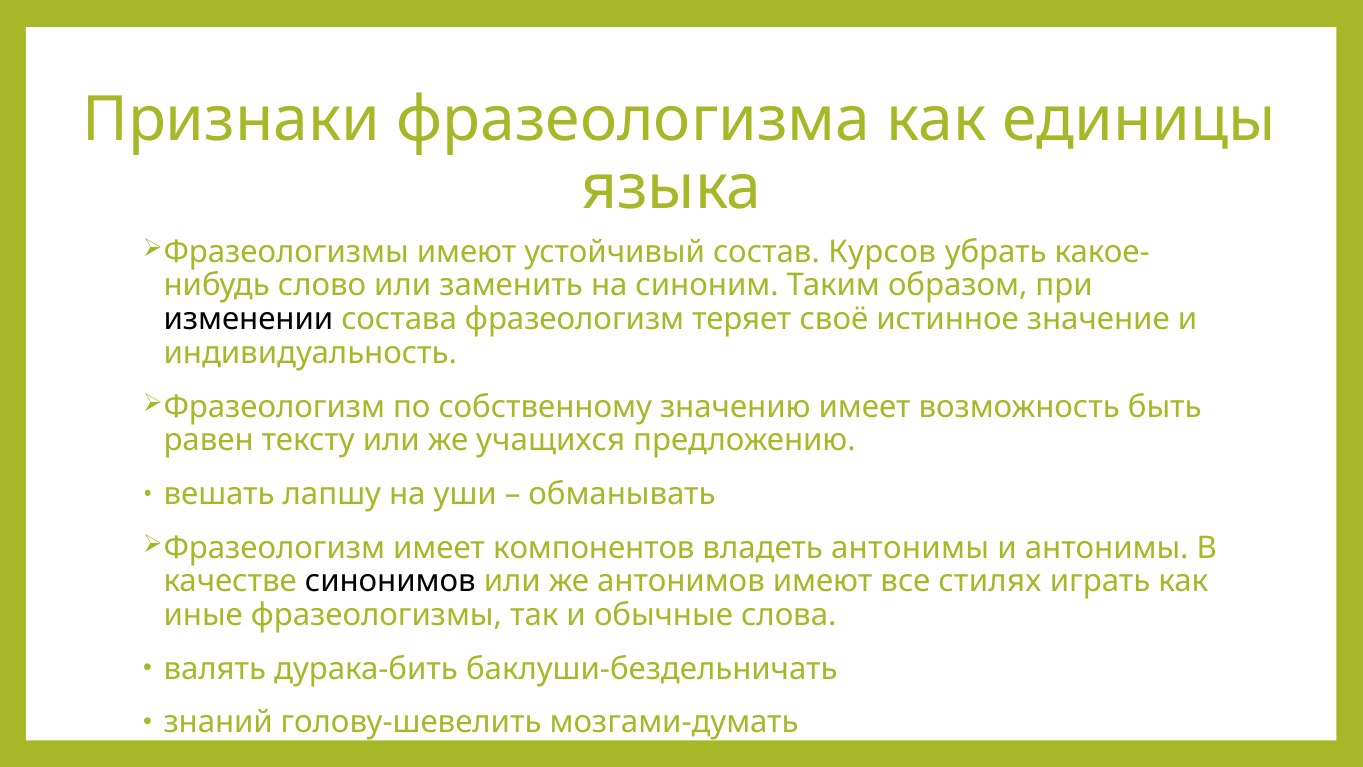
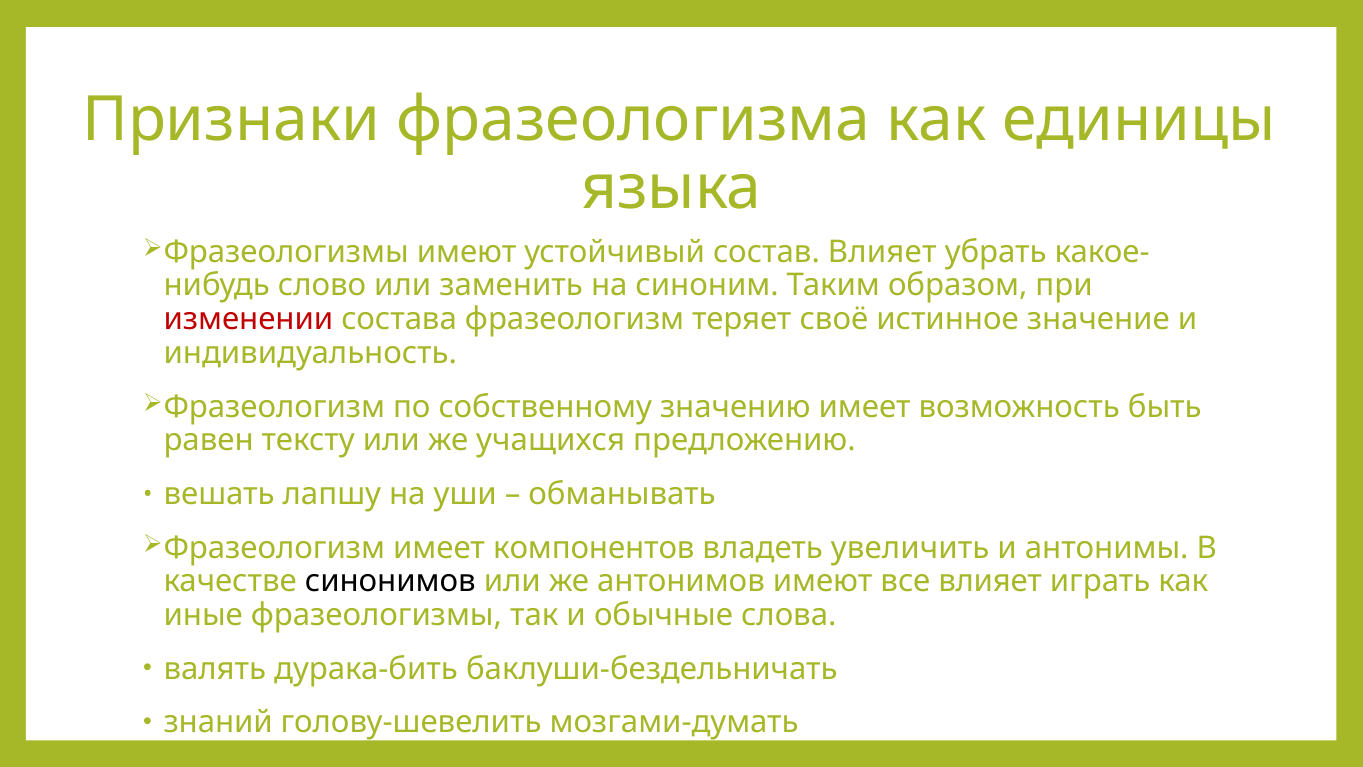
состав Курсов: Курсов -> Влияет (882, 252)
изменении colour: black -> red (248, 319)
владеть антонимы: антонимы -> увеличить (910, 547)
все стилях: стилях -> влияет (990, 581)
